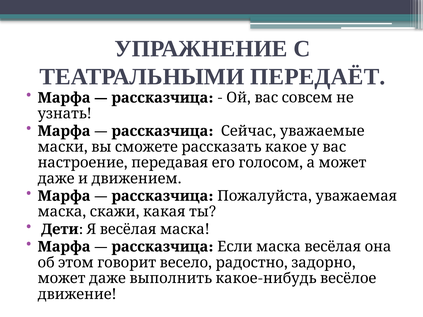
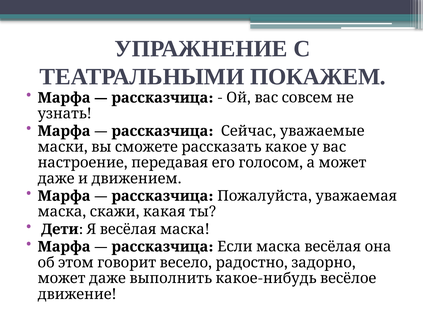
ПЕРЕДАЁТ: ПЕРЕДАЁТ -> ПОКАЖЕМ (318, 77)
